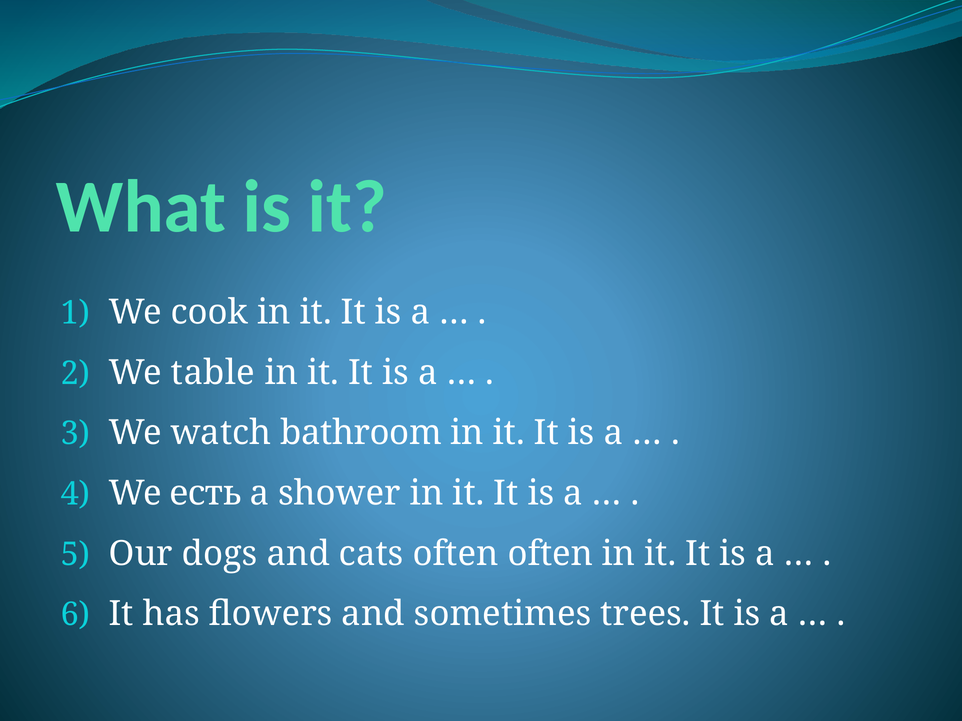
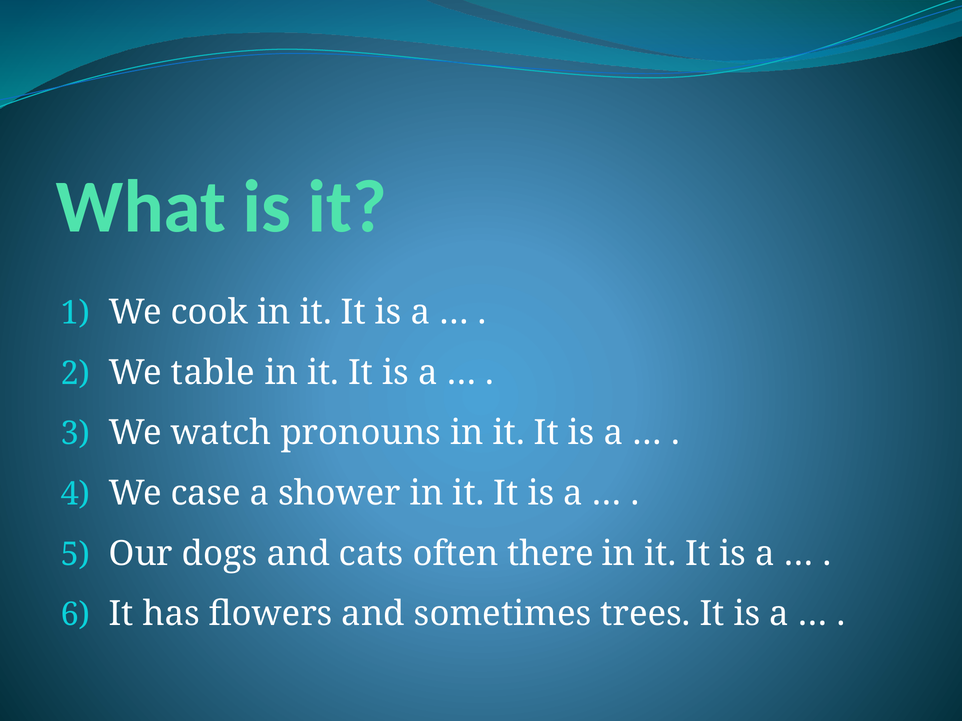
bathroom: bathroom -> pronouns (361, 433)
есть: есть -> case (206, 494)
often often: often -> there (550, 554)
